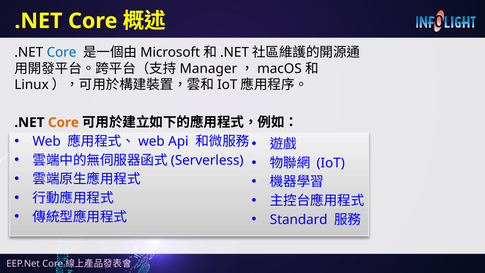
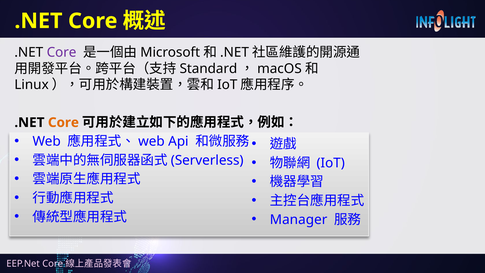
Core colour: blue -> purple (62, 52)
Manager: Manager -> Standard (208, 69)
Standard: Standard -> Manager (299, 219)
